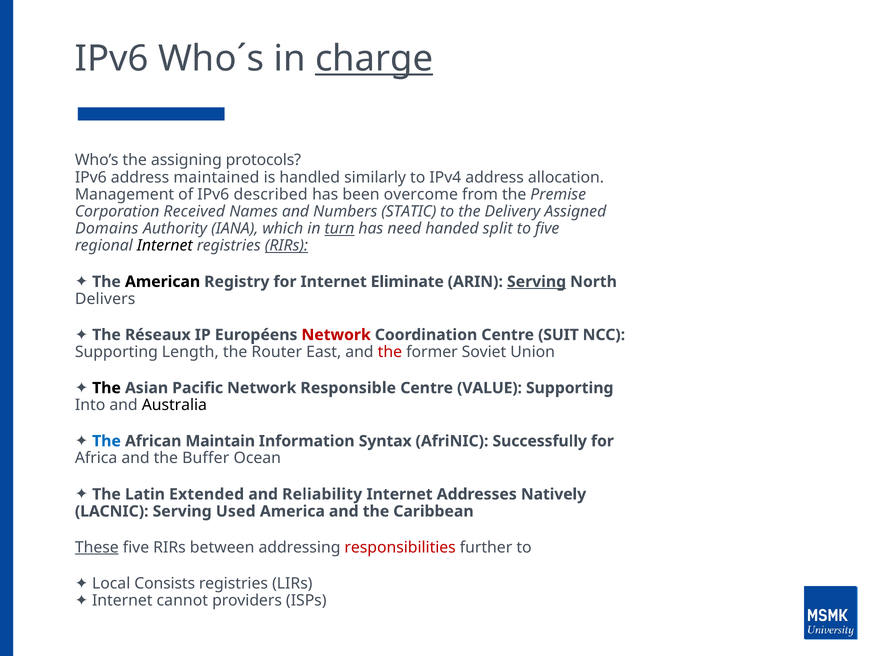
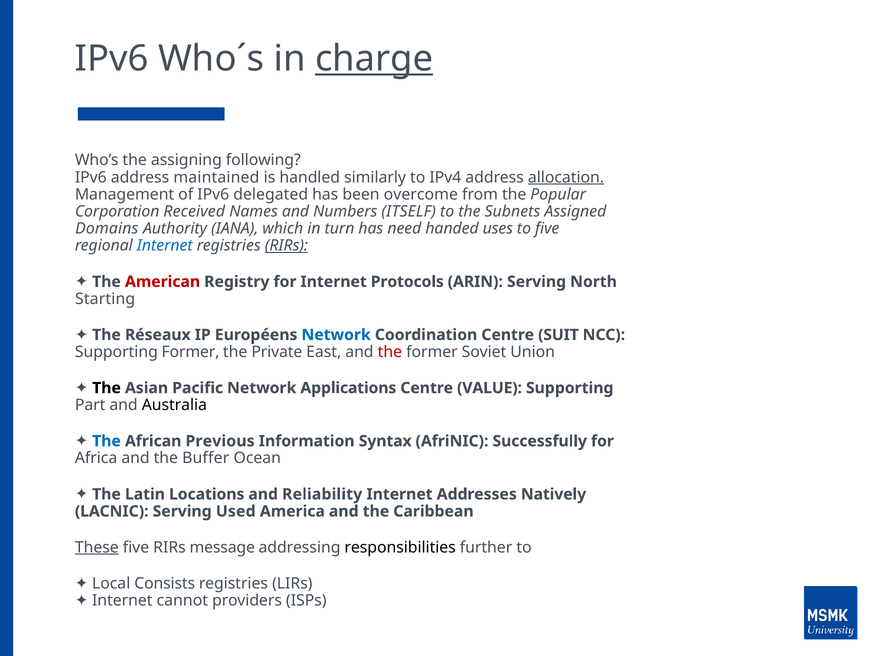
protocols: protocols -> following (263, 160)
allocation underline: none -> present (566, 177)
described: described -> delegated (271, 195)
Premise: Premise -> Popular (558, 195)
STATIC: STATIC -> ITSELF (409, 212)
Delivery: Delivery -> Subnets (512, 212)
turn underline: present -> none (339, 229)
split: split -> uses (498, 229)
Internet colour: black -> blue (165, 246)
American colour: black -> red (163, 282)
Eliminate: Eliminate -> Protocols (407, 282)
Serving underline: present -> none (537, 282)
Delivers: Delivers -> Starting (105, 299)
Network colour: red -> blue (336, 335)
Supporting Length: Length -> Former (190, 352)
Router: Router -> Private (277, 352)
Responsible: Responsible -> Applications (348, 388)
Into: Into -> Part (90, 405)
Maintain: Maintain -> Previous (220, 441)
Extended: Extended -> Locations (207, 494)
between: between -> message (222, 548)
responsibilities colour: red -> black (400, 548)
